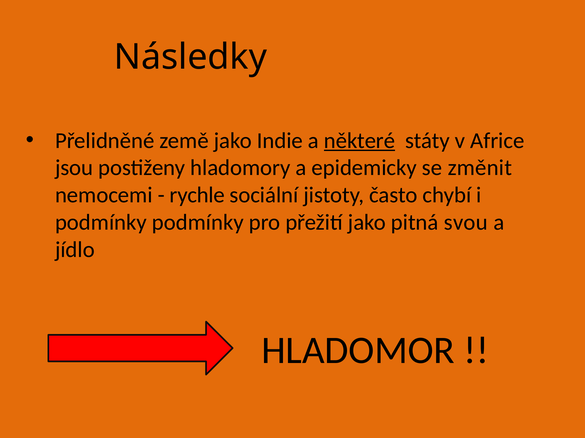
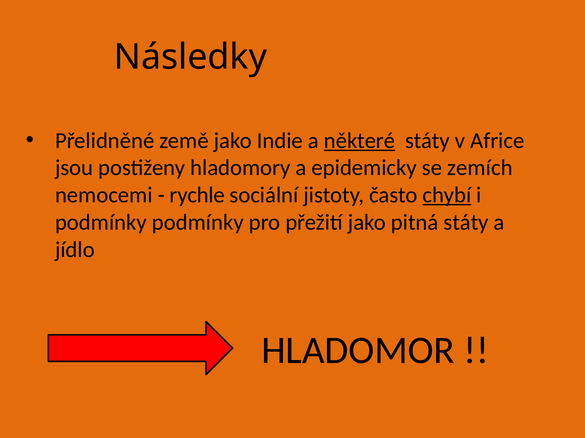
změnit: změnit -> zemích (480, 168)
chybí underline: none -> present (447, 195)
pitná svou: svou -> státy (466, 223)
